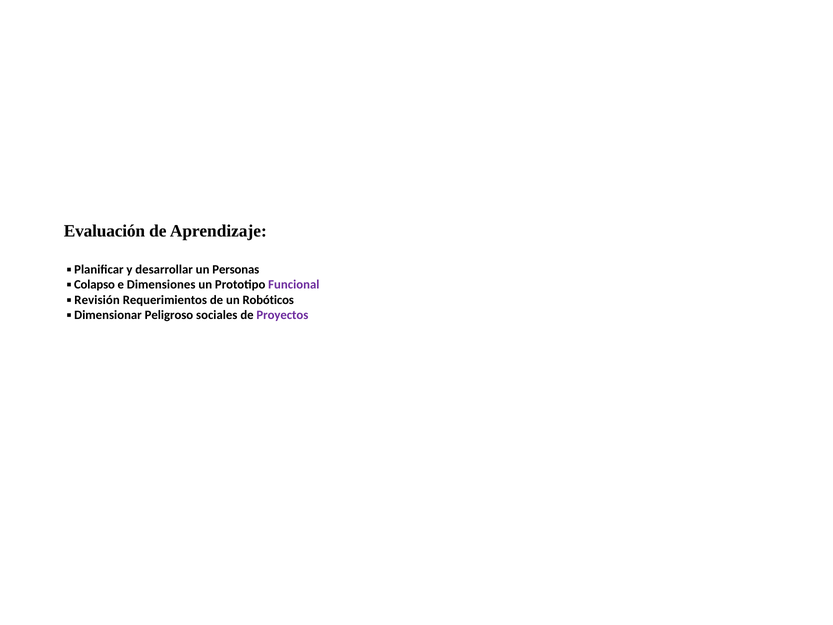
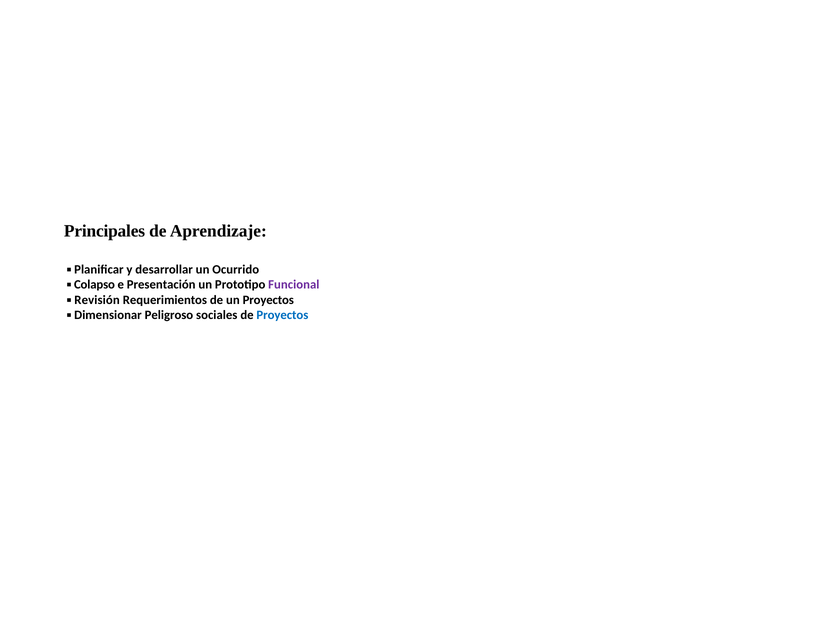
Evaluación: Evaluación -> Principales (104, 231)
Personas: Personas -> Ocurrido (236, 269)
Dimensiones: Dimensiones -> Presentación (161, 285)
un Robóticos: Robóticos -> Proyectos (268, 300)
Proyectos colour: purple -> blue (282, 315)
